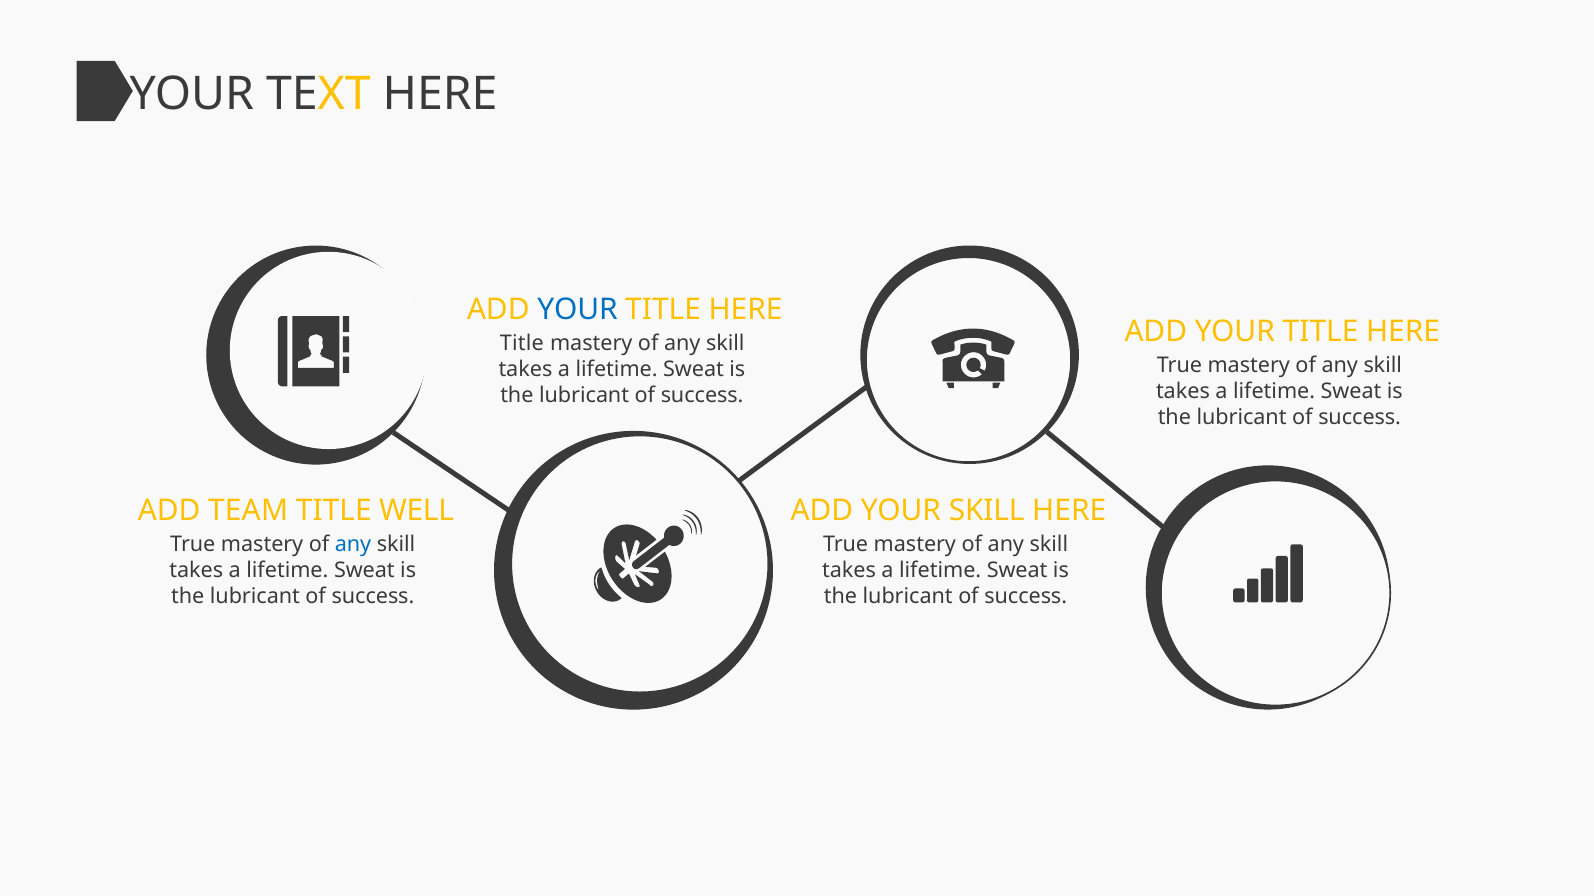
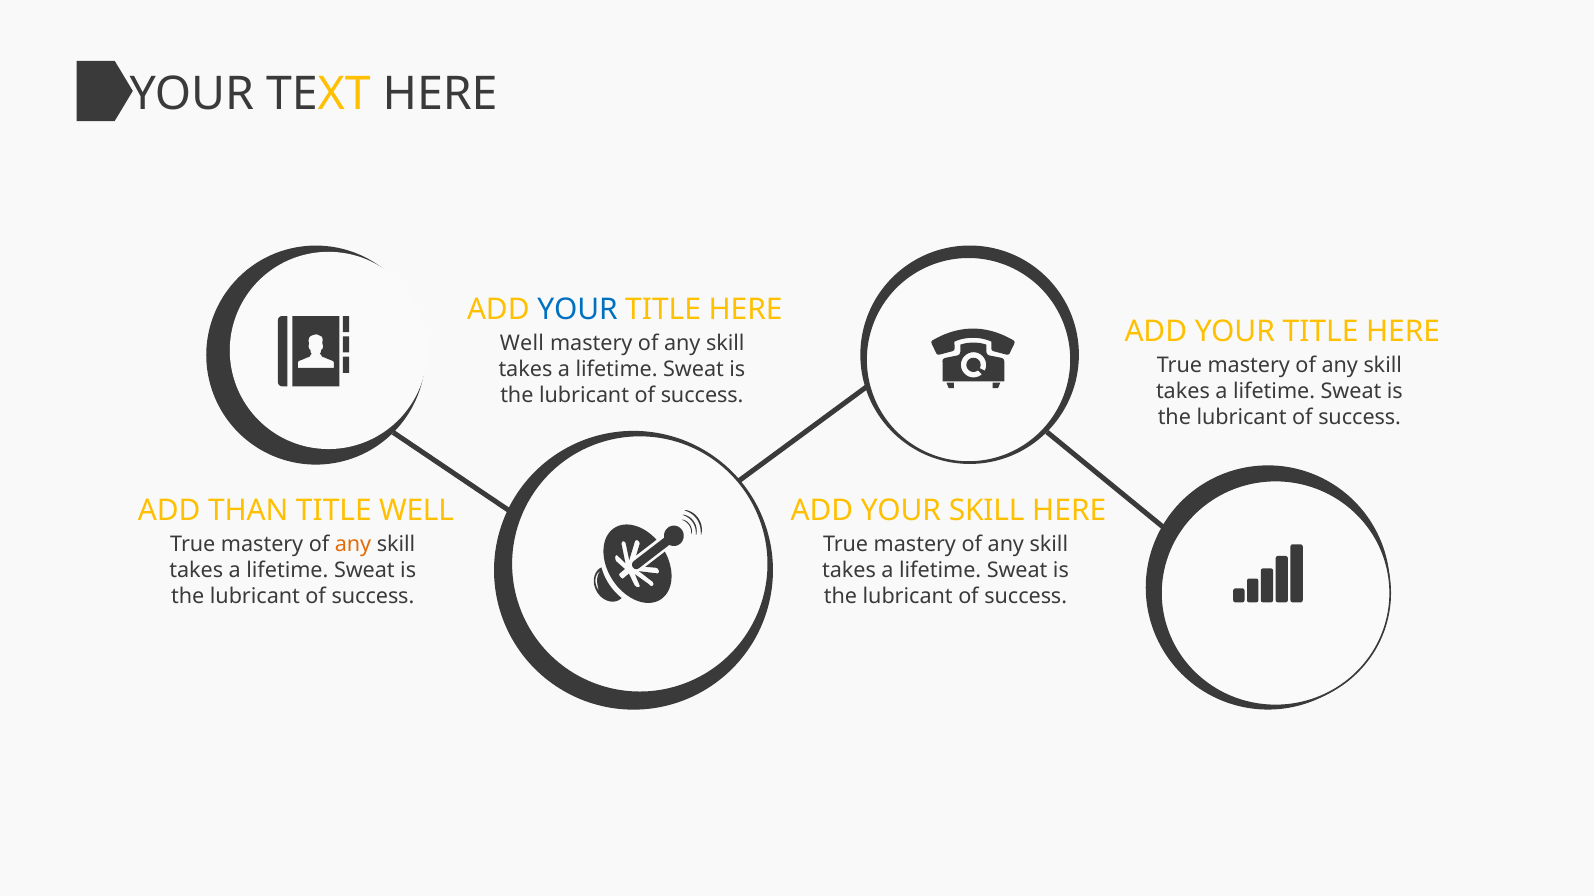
Title: Title -> Well (522, 343)
TEAM: TEAM -> THAN (248, 511)
any colour: blue -> orange (353, 544)
